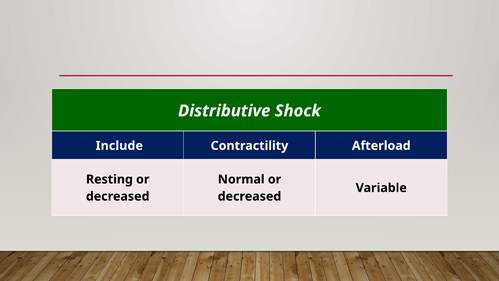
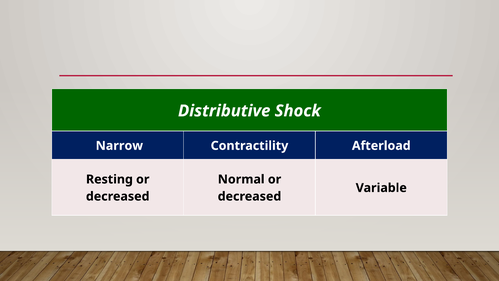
Include: Include -> Narrow (119, 146)
